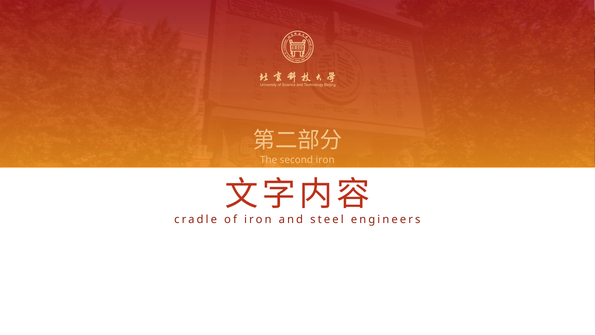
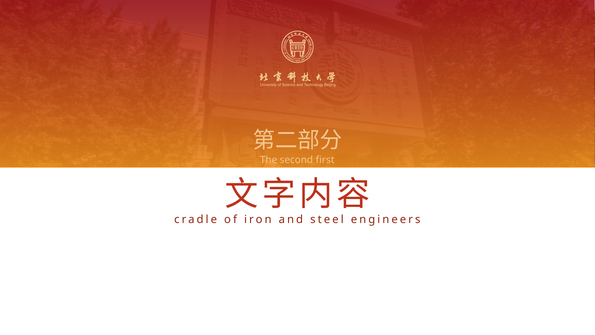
second iron: iron -> first (325, 160)
